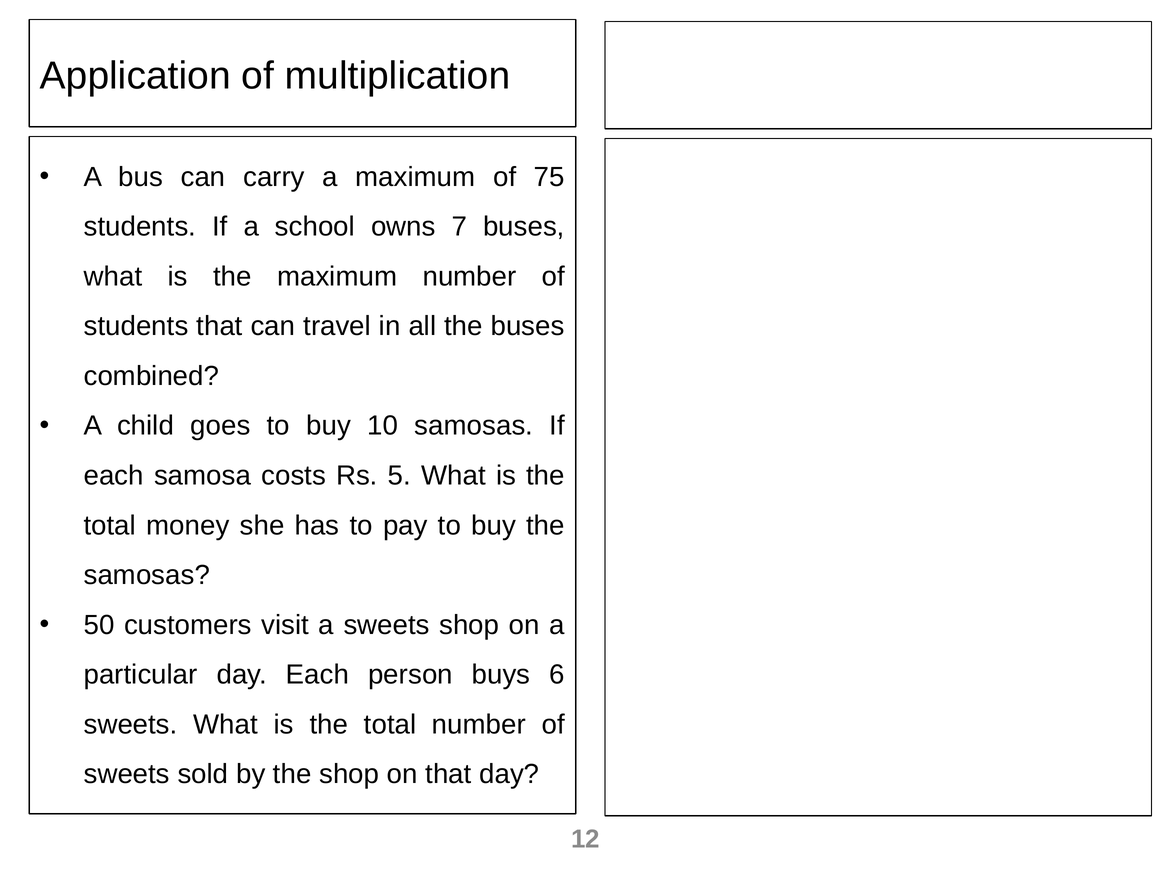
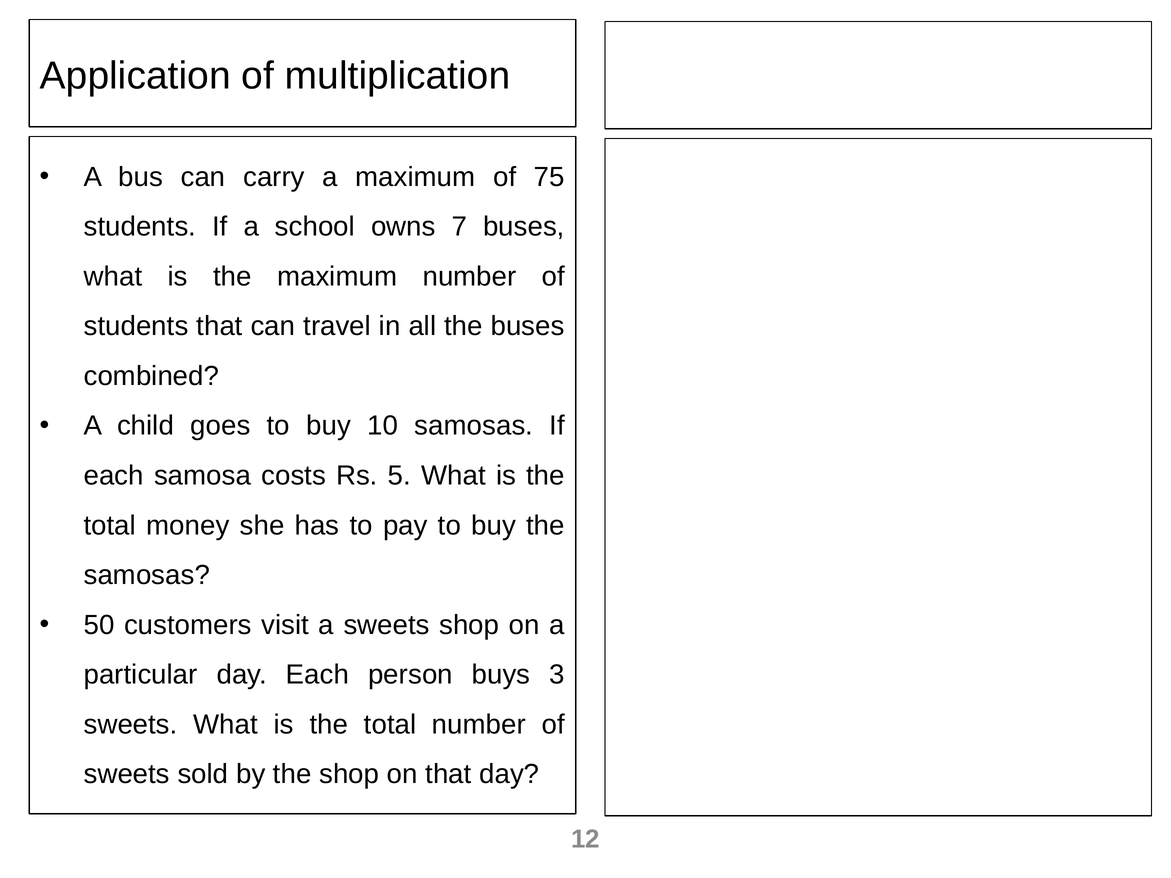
6: 6 -> 3 (557, 675)
